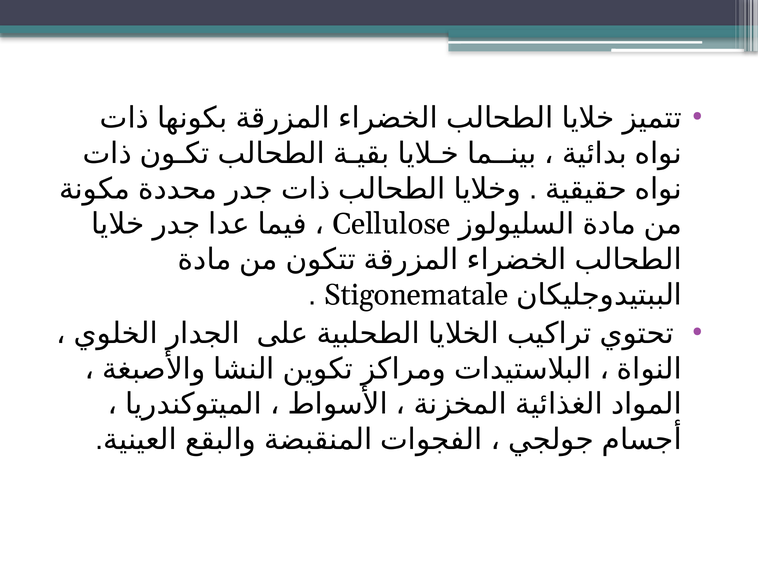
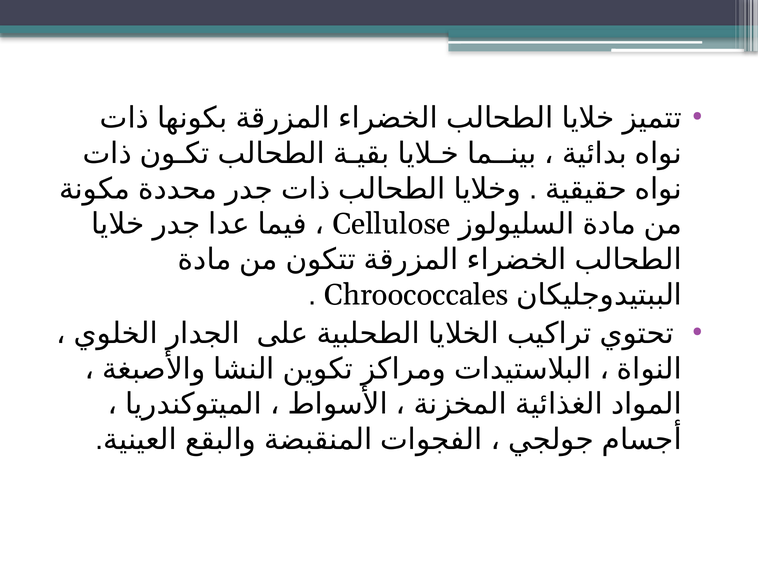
Stigonematale: Stigonematale -> Chroococcales (416, 295)
